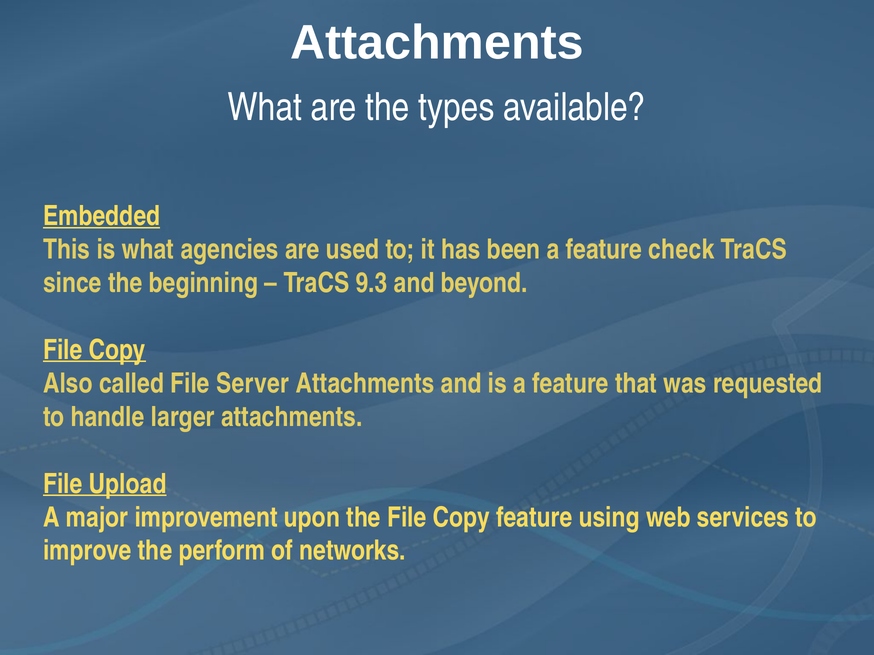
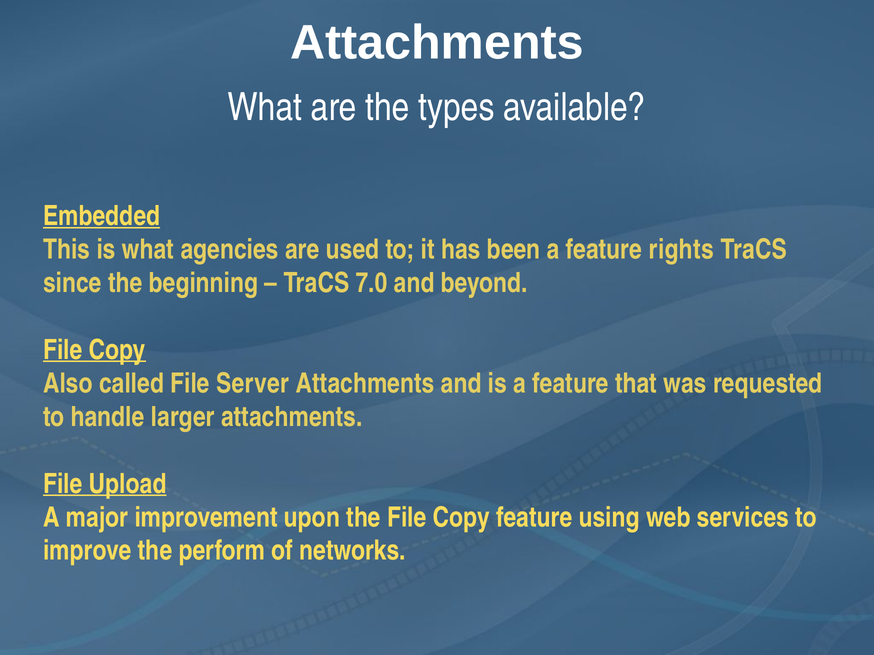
check: check -> rights (681, 250)
9.3: 9.3 -> 7.0 (372, 283)
